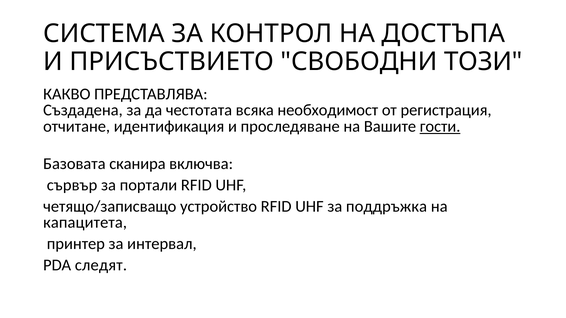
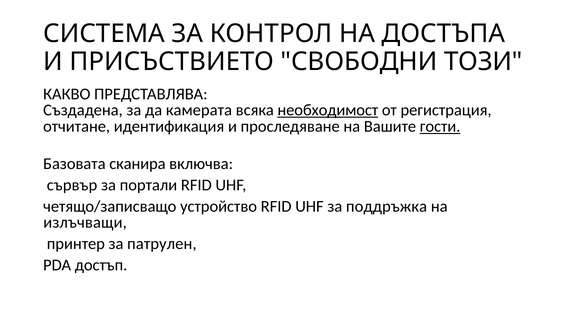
честотата: честотата -> камерата (199, 110)
необходимост underline: none -> present (328, 110)
капацитета: капацитета -> излъчващи (85, 223)
интервал: интервал -> патрулен (162, 244)
следят: следят -> достъп (101, 265)
